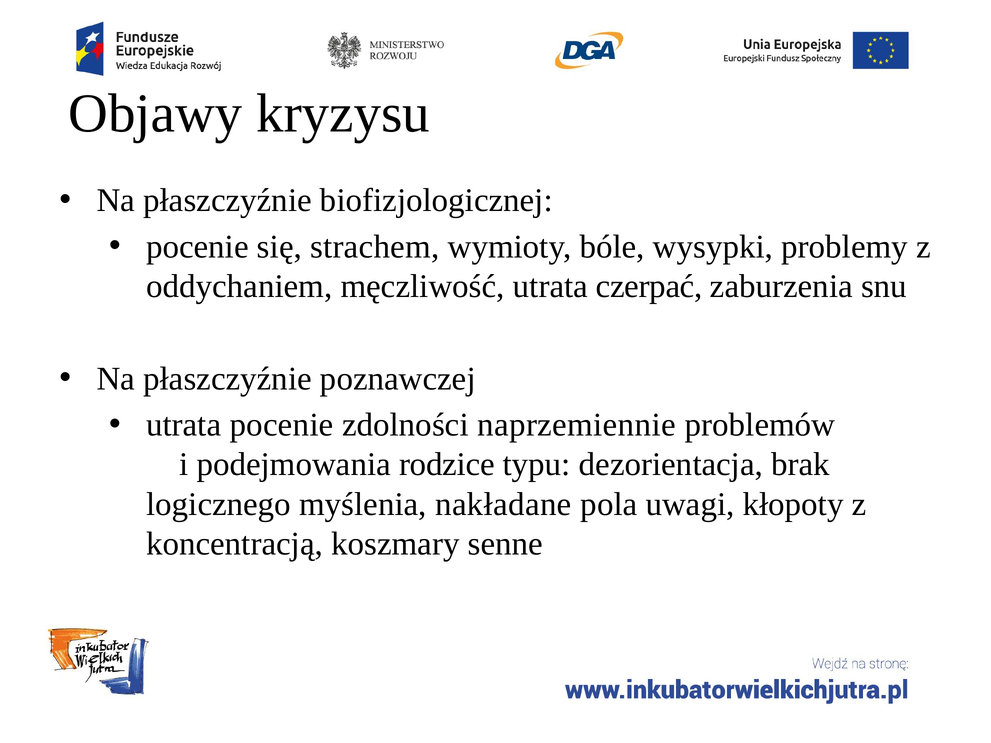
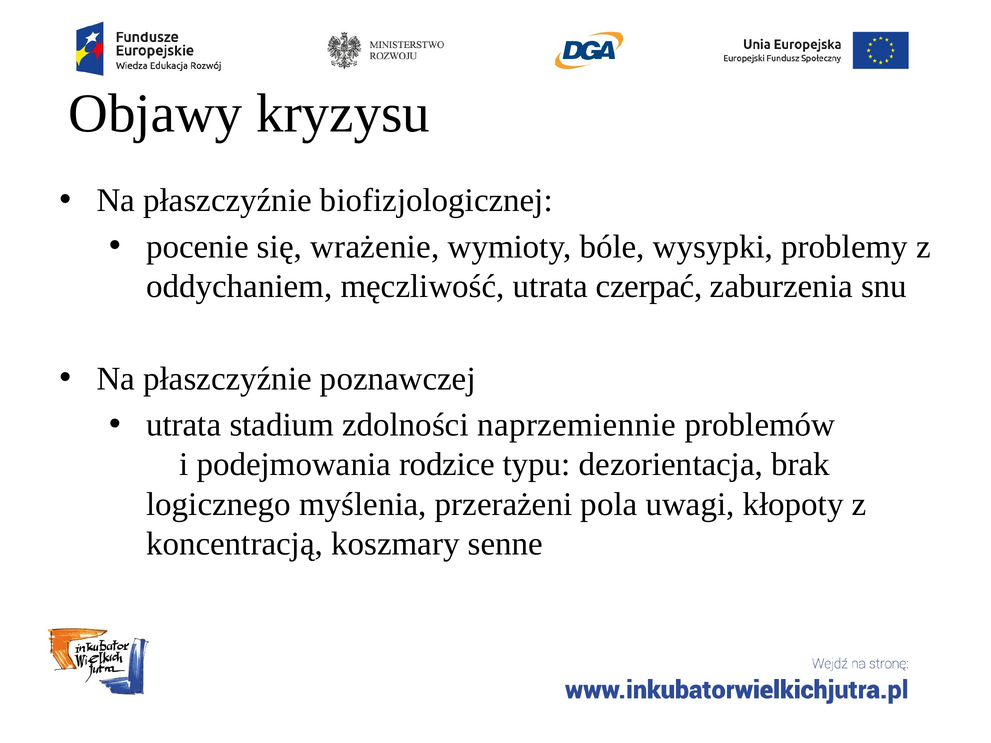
strachem: strachem -> wrażenie (375, 247)
utrata pocenie: pocenie -> stadium (282, 425)
nakładane: nakładane -> przerażeni (504, 504)
